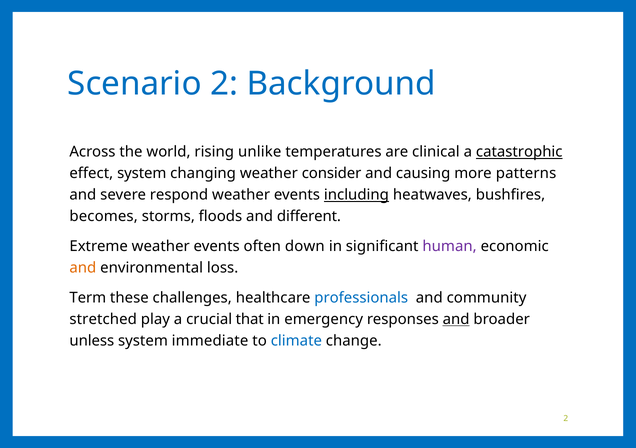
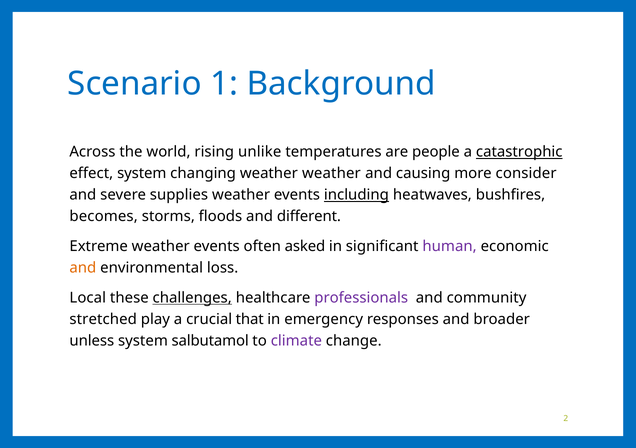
Scenario 2: 2 -> 1 (224, 84)
clinical: clinical -> people (436, 152)
weather consider: consider -> weather (331, 174)
patterns: patterns -> consider (526, 174)
respond: respond -> supplies (179, 195)
down: down -> asked (305, 247)
Term: Term -> Local (88, 298)
challenges underline: none -> present (192, 298)
professionals colour: blue -> purple (361, 298)
and underline: present -> none (456, 319)
immediate: immediate -> salbutamol (210, 341)
climate colour: blue -> purple (296, 341)
